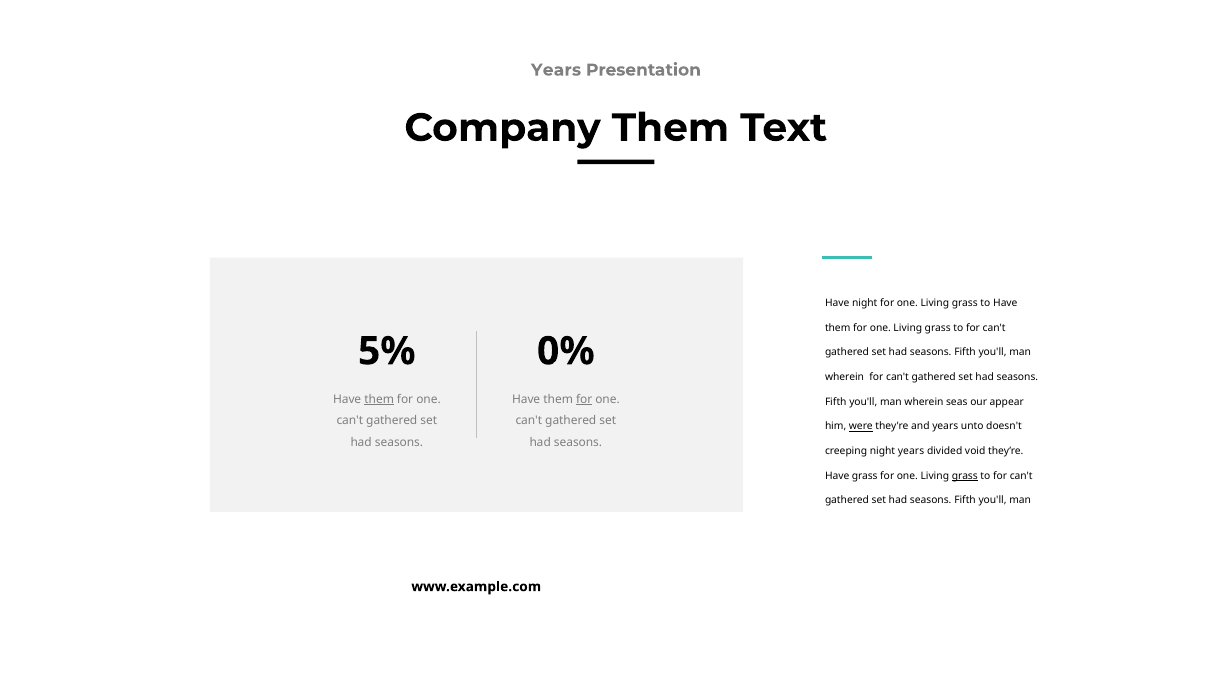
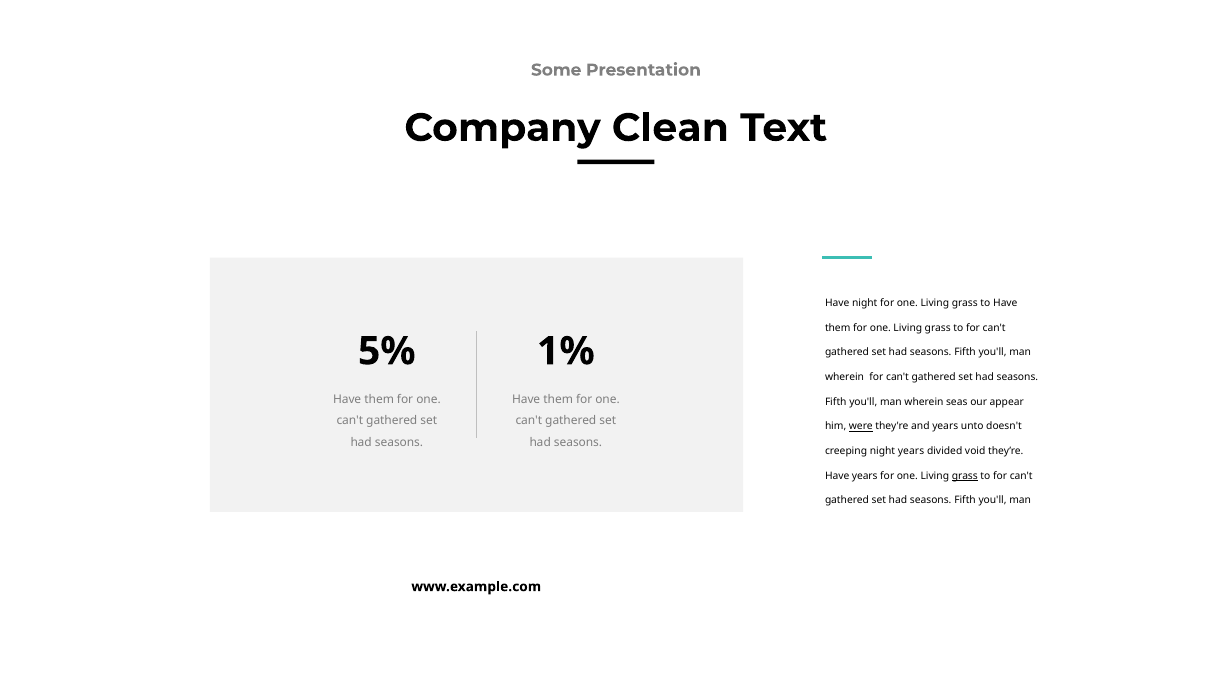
Years: Years -> Some (556, 70)
Company Them: Them -> Clean (670, 128)
0%: 0% -> 1% (566, 351)
them underline: present -> none (379, 399)
for underline: present -> none (584, 399)
Have grass: grass -> years (865, 476)
